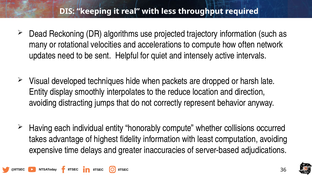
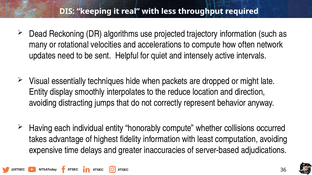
developed: developed -> essentially (69, 81)
harsh: harsh -> might (249, 81)
